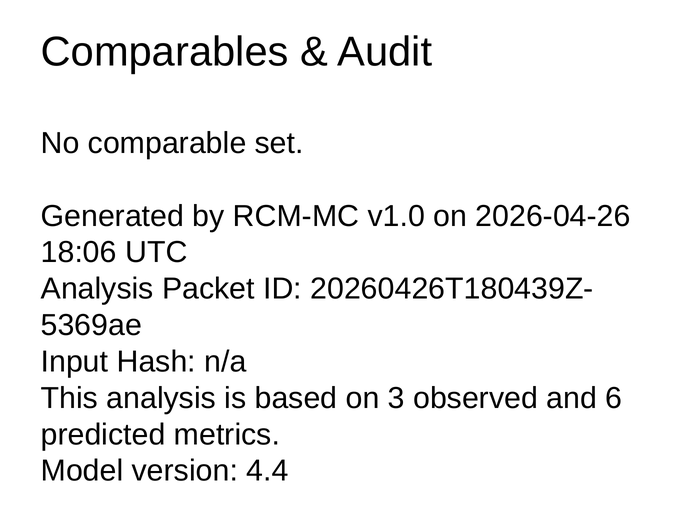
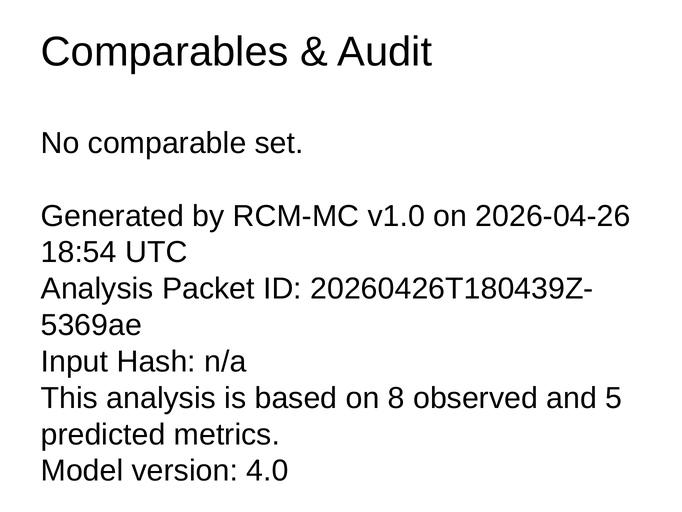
18:06: 18:06 -> 18:54 (79, 252)
3: 3 -> 8 (396, 398)
6: 6 -> 5 (614, 398)
4.4: 4.4 -> 4.0 (268, 470)
